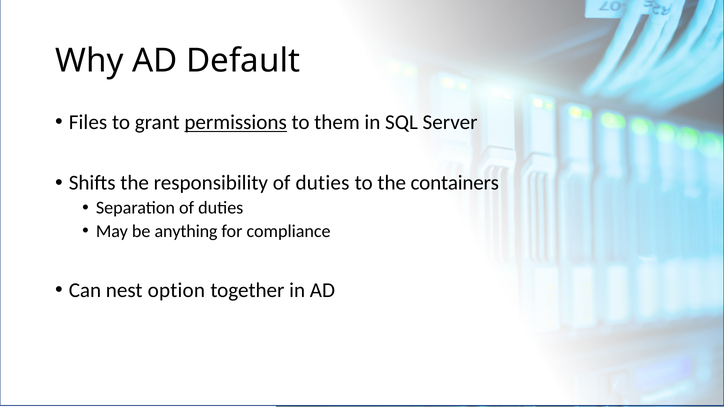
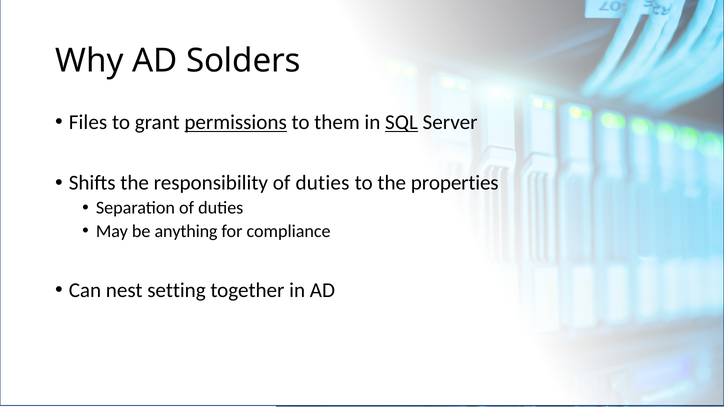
Default: Default -> Solders (243, 61)
SQL underline: none -> present (402, 122)
containers: containers -> properties (455, 183)
option: option -> setting (176, 290)
